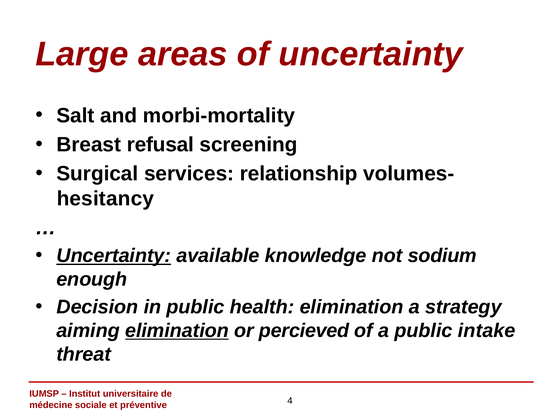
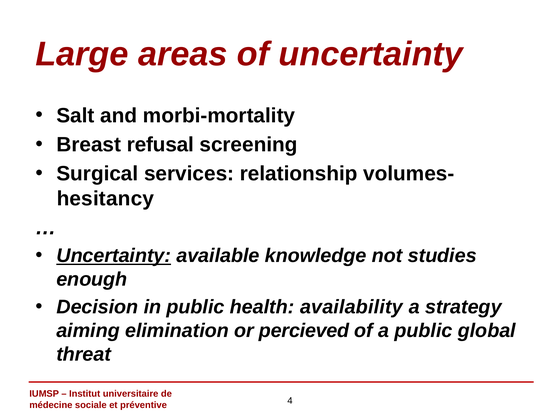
sodium: sodium -> studies (442, 256)
health elimination: elimination -> availability (351, 307)
elimination underline: present -> none (177, 331)
intake: intake -> global (487, 331)
